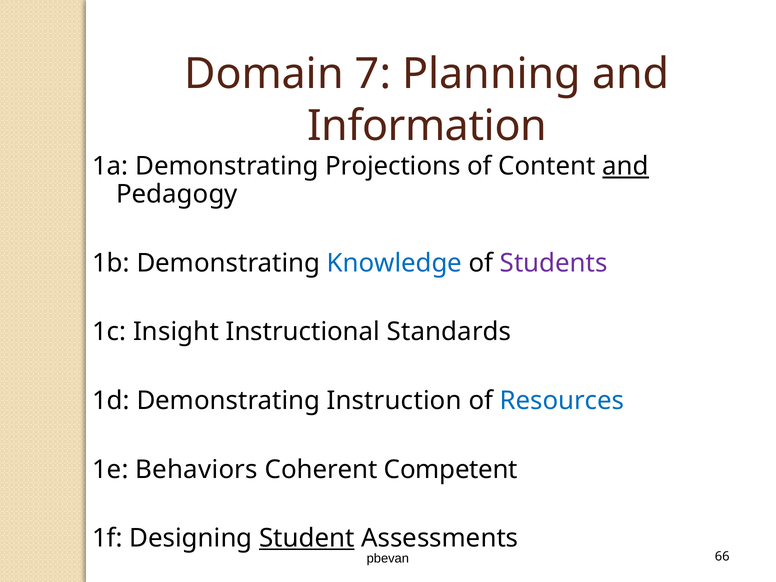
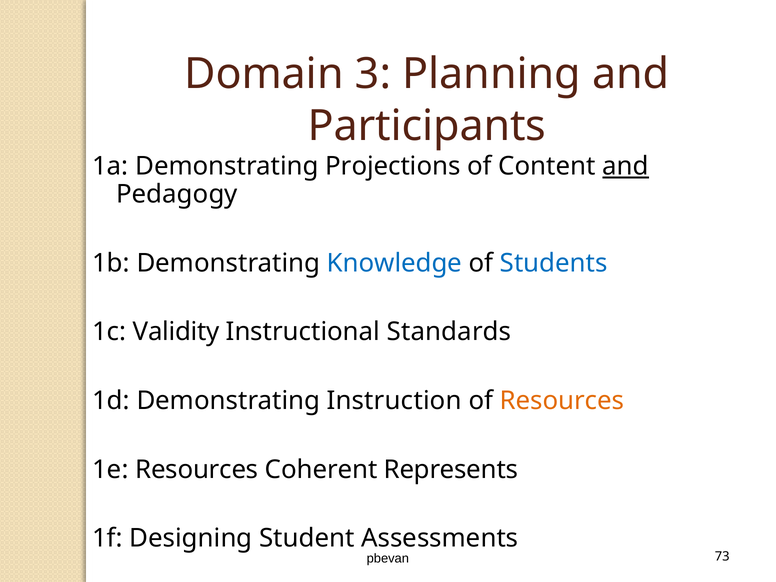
7: 7 -> 3 (373, 74)
Information: Information -> Participants (427, 126)
Students colour: purple -> blue (554, 263)
Insight: Insight -> Validity (176, 332)
Resources colour: blue -> orange (562, 401)
1e Behaviors: Behaviors -> Resources (197, 469)
Competent: Competent -> Represents (451, 469)
Student underline: present -> none (307, 538)
66: 66 -> 73 (722, 556)
